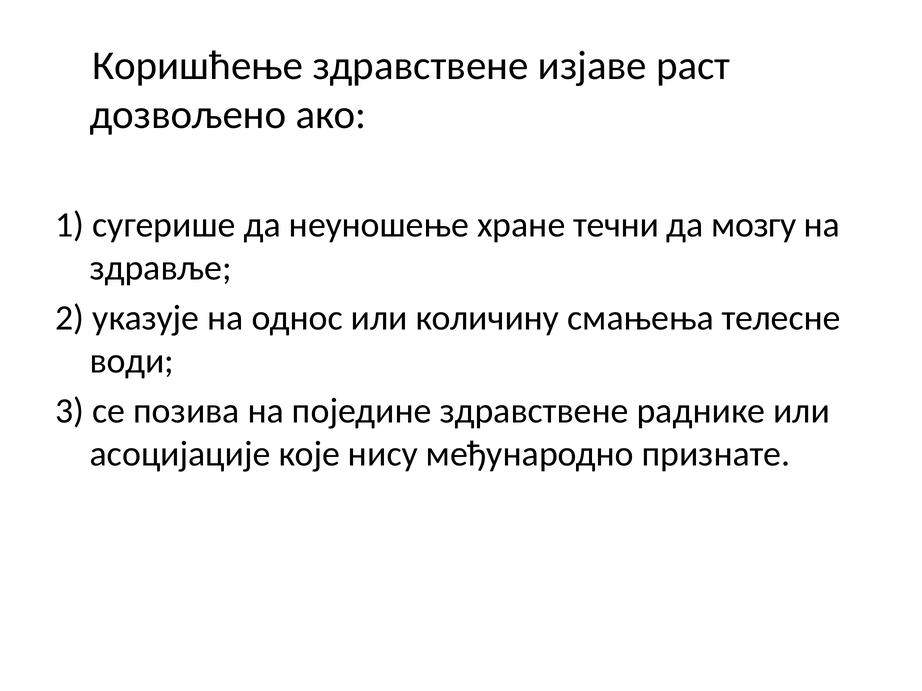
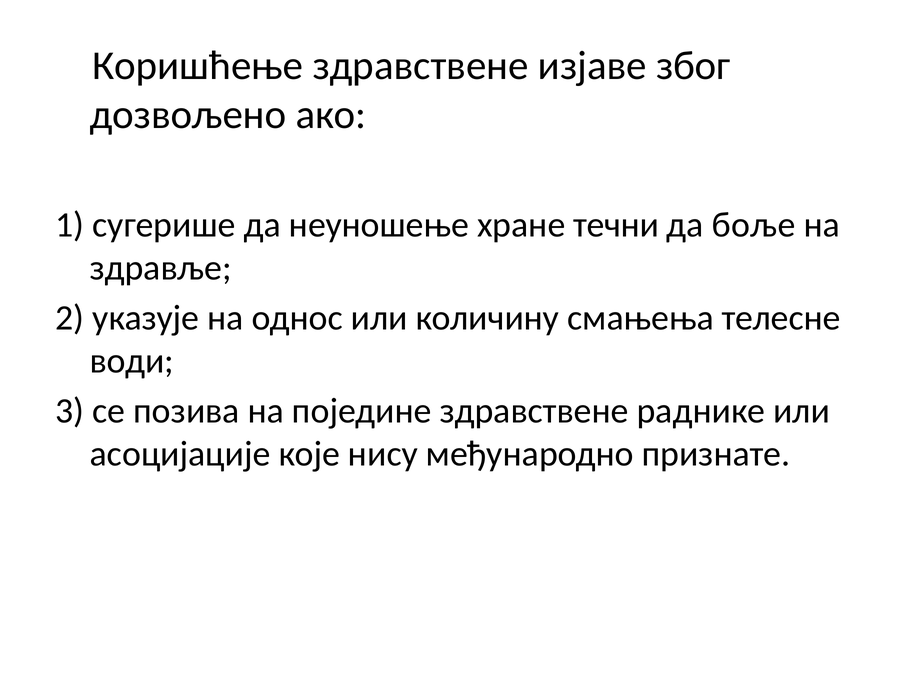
раст: раст -> због (693, 66)
мозгу: мозгу -> боље (753, 225)
